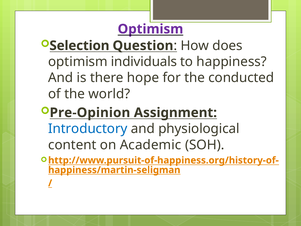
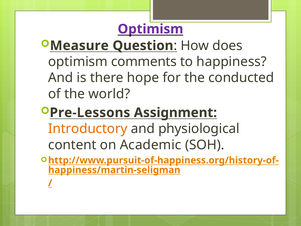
Selection: Selection -> Measure (79, 46)
individuals: individuals -> comments (144, 62)
Pre-Opinion: Pre-Opinion -> Pre-Lessons (90, 113)
Introductory colour: blue -> orange (88, 129)
